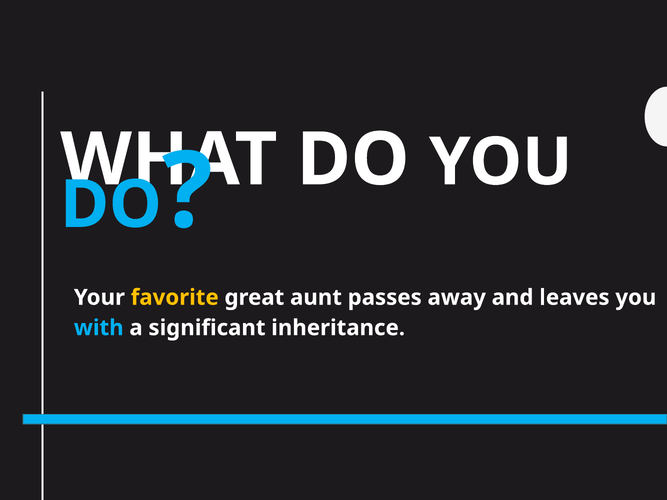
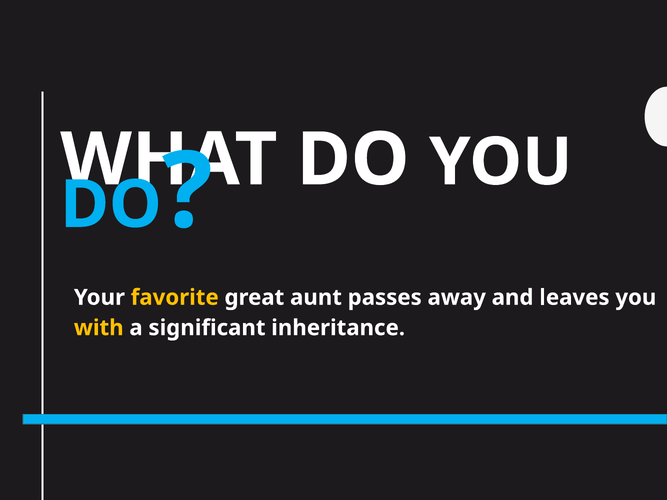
with colour: light blue -> yellow (99, 328)
